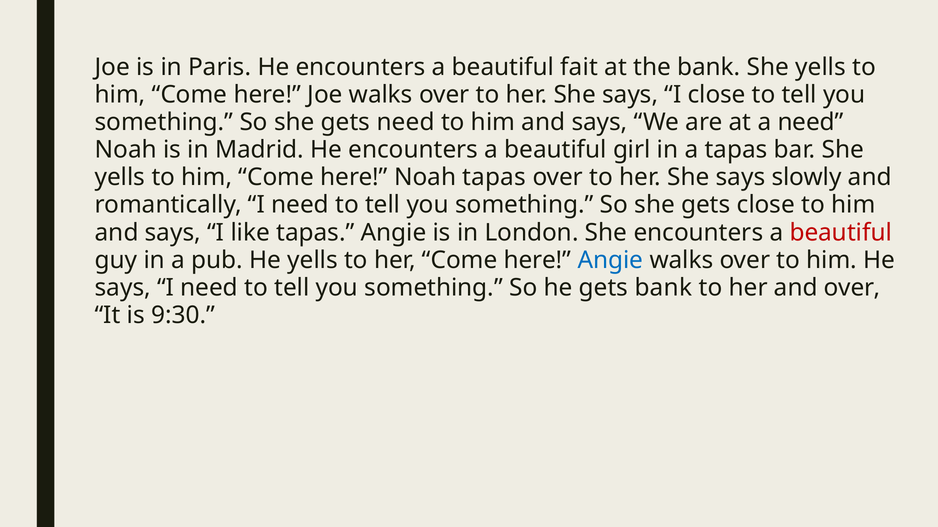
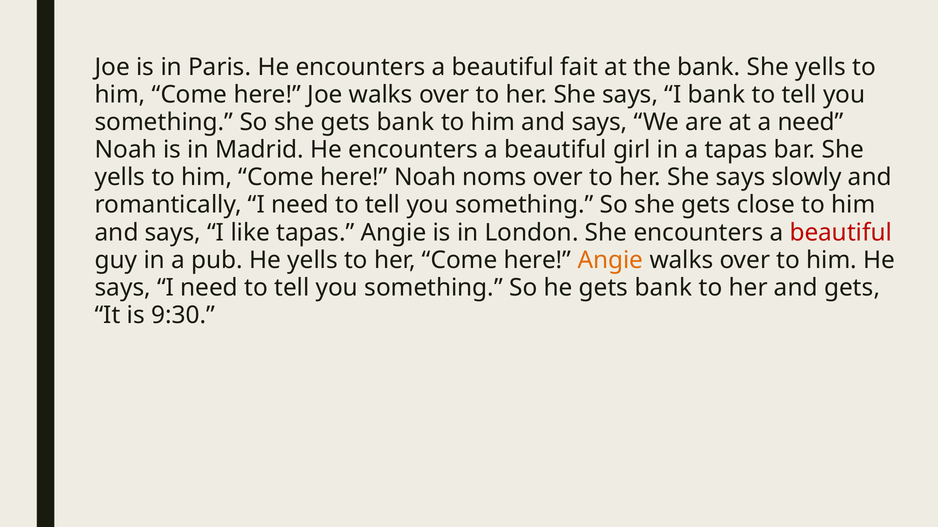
I close: close -> bank (716, 95)
she gets need: need -> bank (406, 122)
Noah tapas: tapas -> noms (494, 178)
Angie colour: blue -> orange (610, 260)
and over: over -> gets (852, 288)
